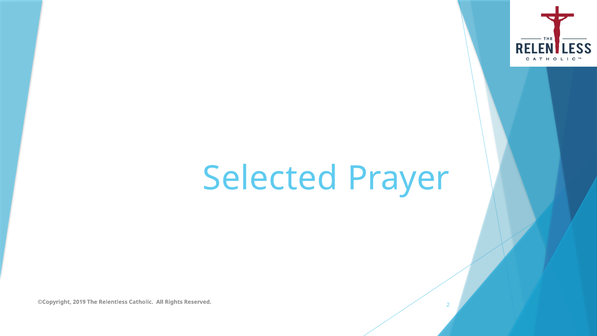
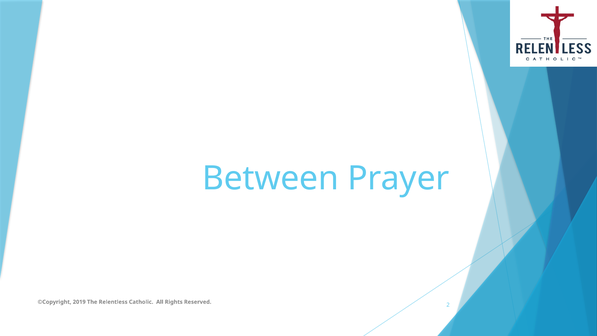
Selected: Selected -> Between (270, 178)
